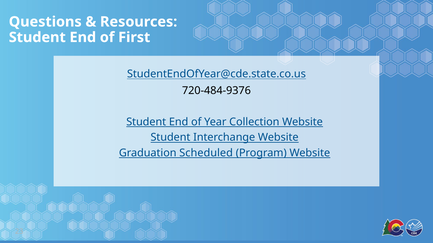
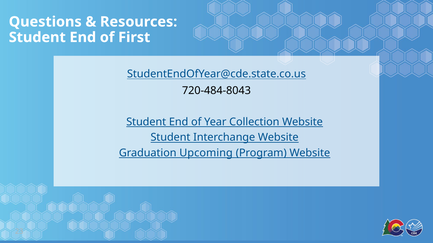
720-484-9376: 720-484-9376 -> 720-484-8043 (216, 91)
Scheduled: Scheduled -> Upcoming (206, 153)
